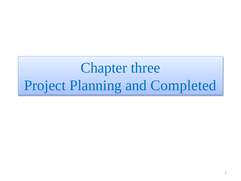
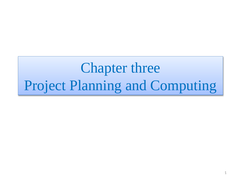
Completed: Completed -> Computing (184, 85)
